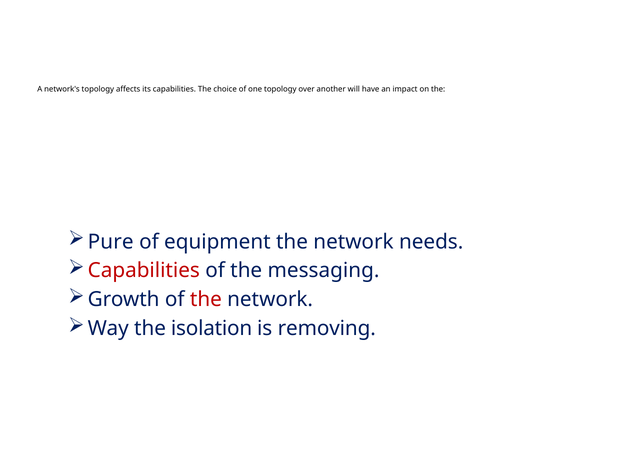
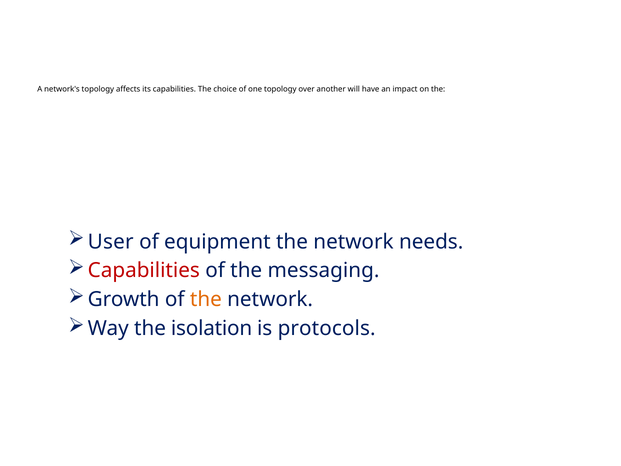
Pure: Pure -> User (111, 242)
the colour: red -> orange (206, 299)
removing: removing -> protocols (327, 328)
